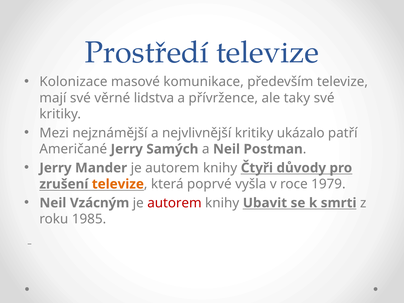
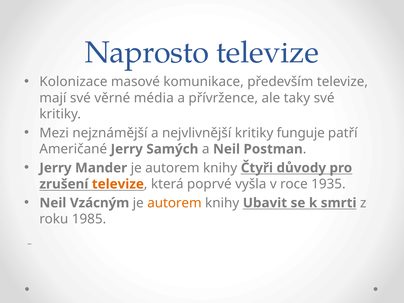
Prostředí: Prostředí -> Naprosto (147, 53)
lidstva: lidstva -> média (154, 98)
ukázalo: ukázalo -> funguje (301, 133)
1979: 1979 -> 1935 (328, 184)
autorem colour: red -> orange (174, 203)
